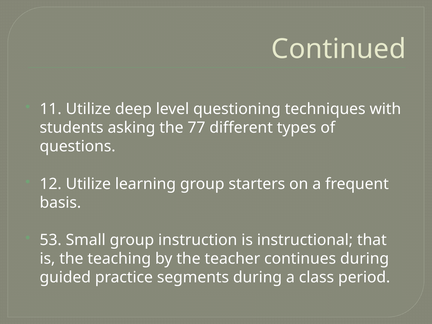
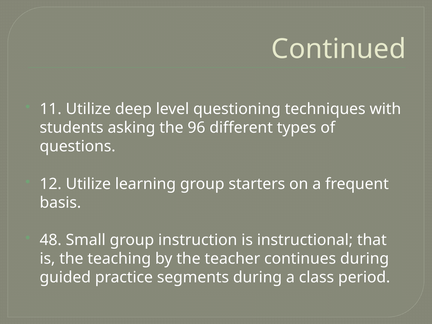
77: 77 -> 96 (196, 128)
53: 53 -> 48 (51, 240)
